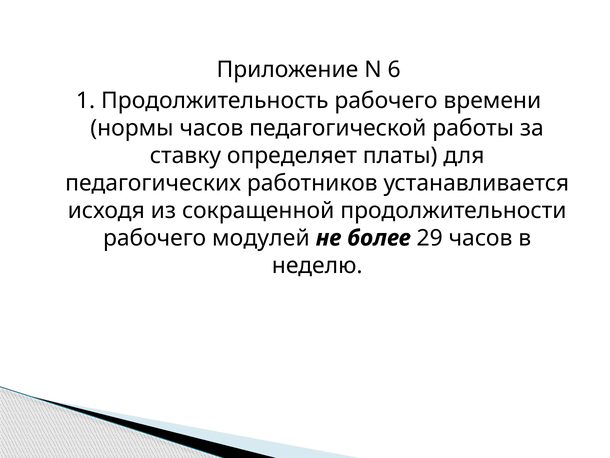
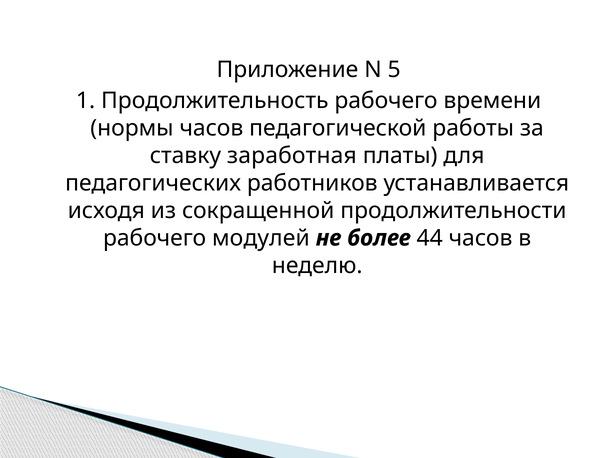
6: 6 -> 5 (394, 70)
определяет: определяет -> заработная (292, 155)
29: 29 -> 44 (430, 238)
